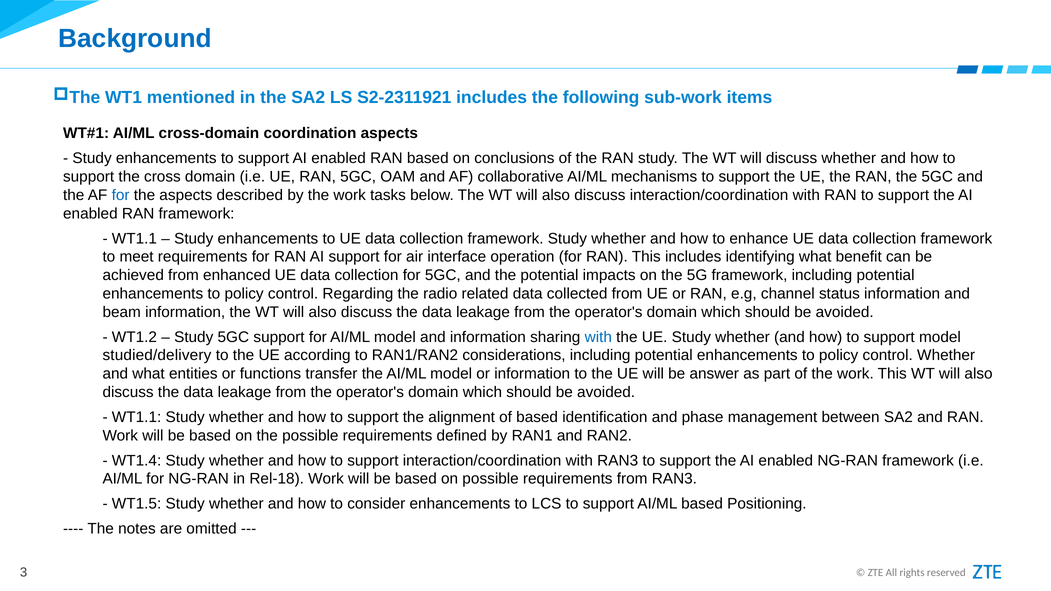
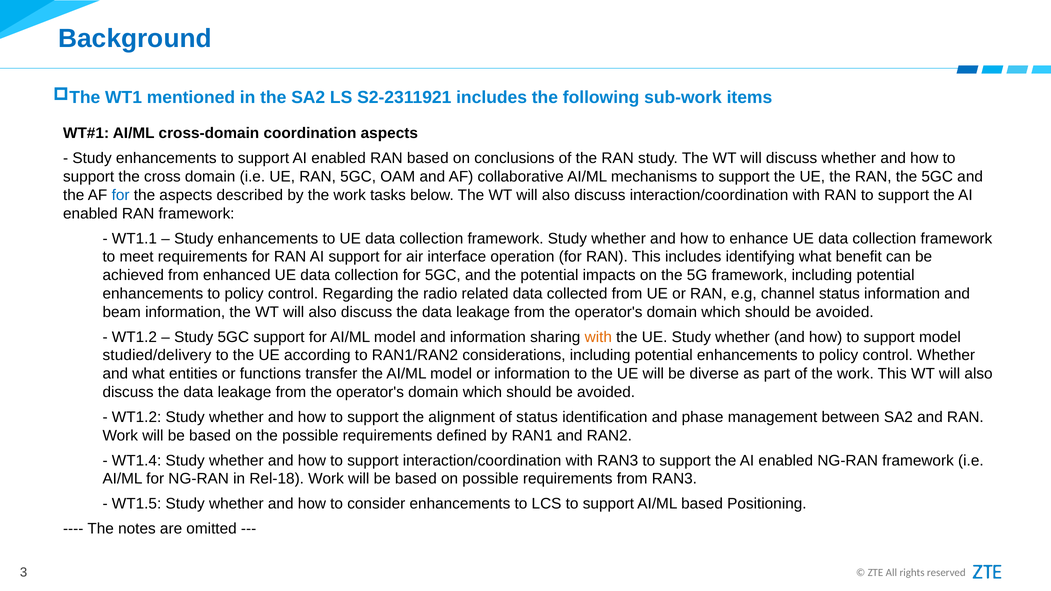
with colour: blue -> orange (598, 337)
answer: answer -> diverse (714, 374)
WT1.1: WT1.1 -> WT1.2 (137, 417)
of based: based -> status (537, 417)
